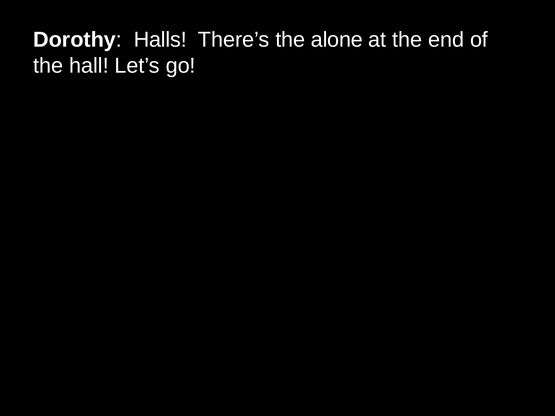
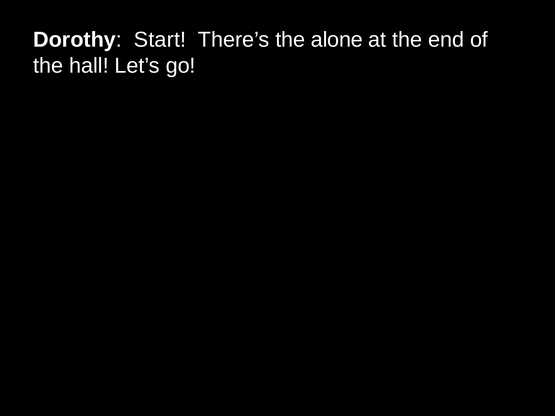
Halls: Halls -> Start (160, 40)
